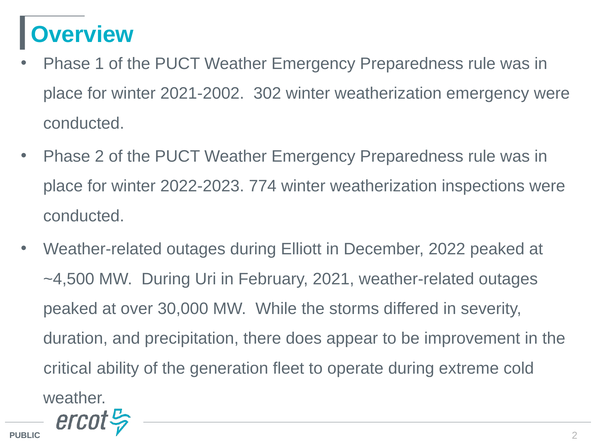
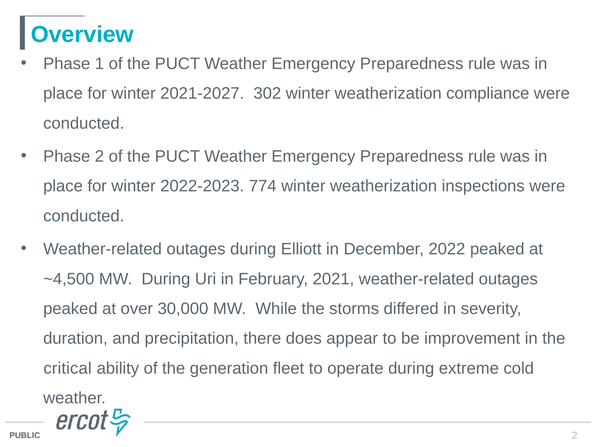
2021-2002: 2021-2002 -> 2021-2027 (202, 94)
weatherization emergency: emergency -> compliance (488, 94)
